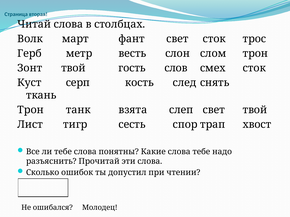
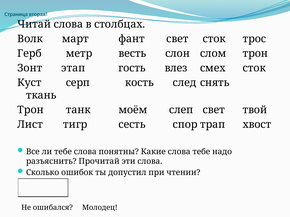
Зонт твой: твой -> этап (73, 68)
слов: слов -> влез (176, 68)
взята: взята -> моём (133, 110)
